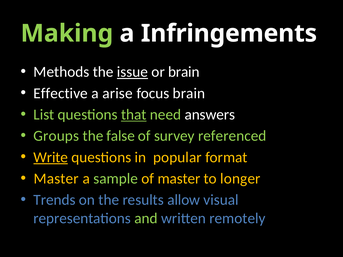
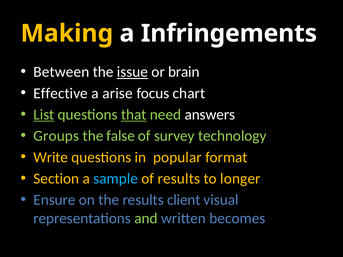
Making colour: light green -> yellow (67, 33)
Methods: Methods -> Between (61, 72)
focus brain: brain -> chart (189, 93)
List underline: none -> present (44, 115)
referenced: referenced -> technology (232, 136)
Write underline: present -> none (51, 157)
Master: Master -> Section (56, 179)
sample colour: light green -> light blue (116, 179)
of master: master -> results (179, 179)
Trends: Trends -> Ensure (54, 200)
allow: allow -> client (184, 200)
remotely: remotely -> becomes (237, 218)
